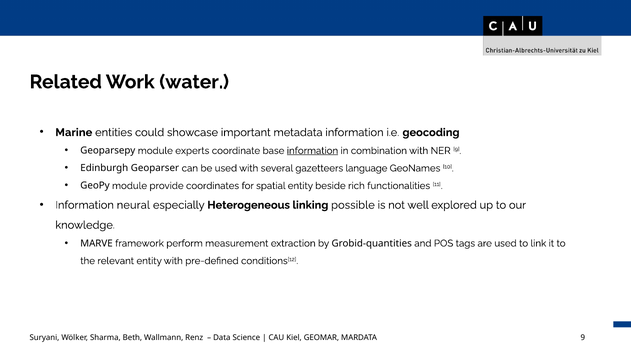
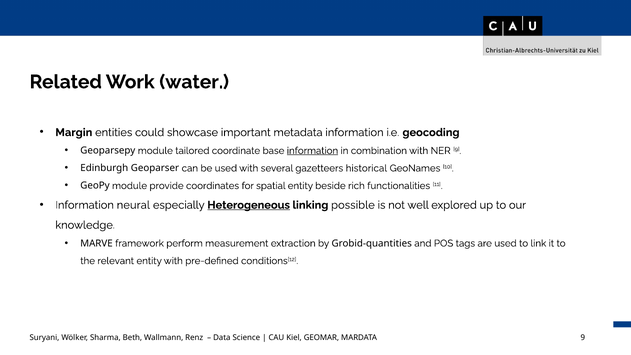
Marine: Marine -> Margin (74, 132)
experts: experts -> tailored (192, 151)
language: language -> historical (366, 168)
Heterogeneous underline: none -> present (249, 205)
